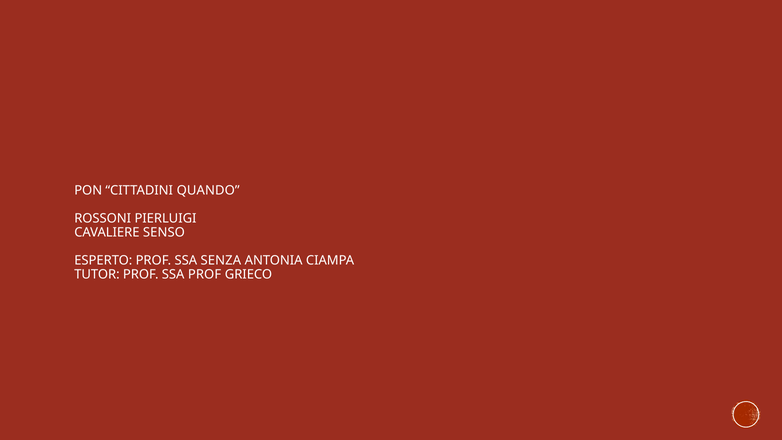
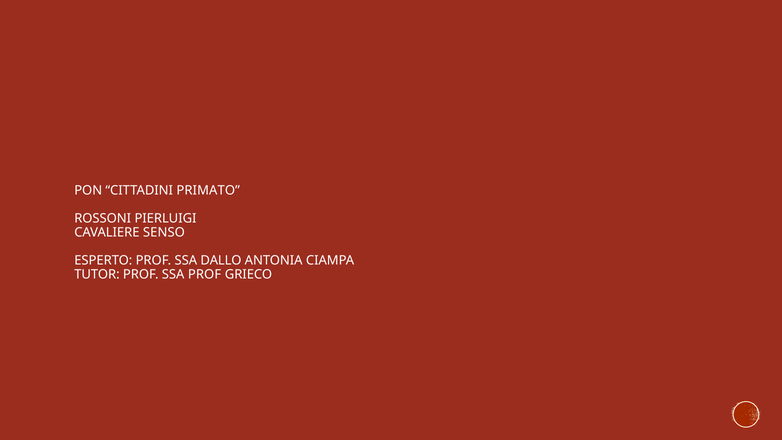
QUANDO: QUANDO -> PRIMATO (208, 190)
SENZA: SENZA -> DALLO (221, 260)
